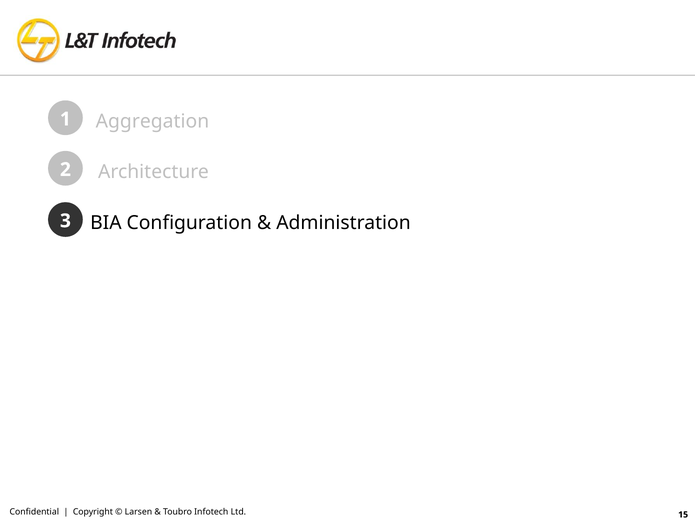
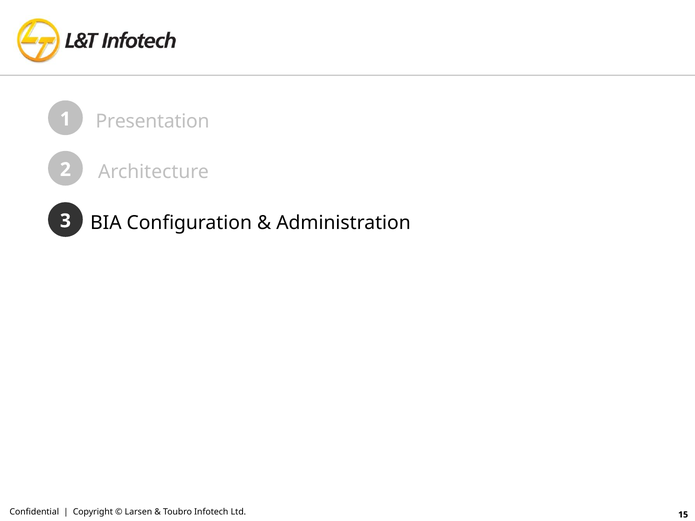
Aggregation: Aggregation -> Presentation (153, 121)
